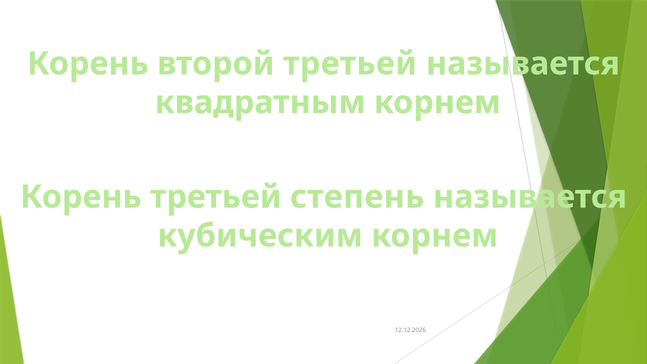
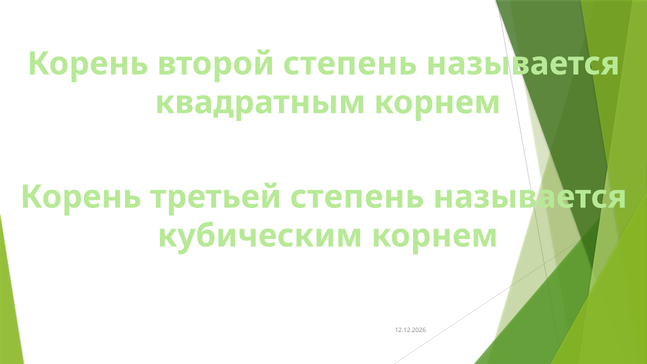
второй третьей: третьей -> степень (350, 64)
